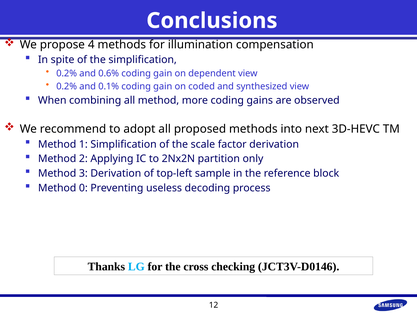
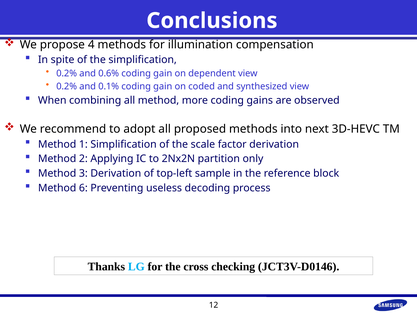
0: 0 -> 6 (83, 188)
